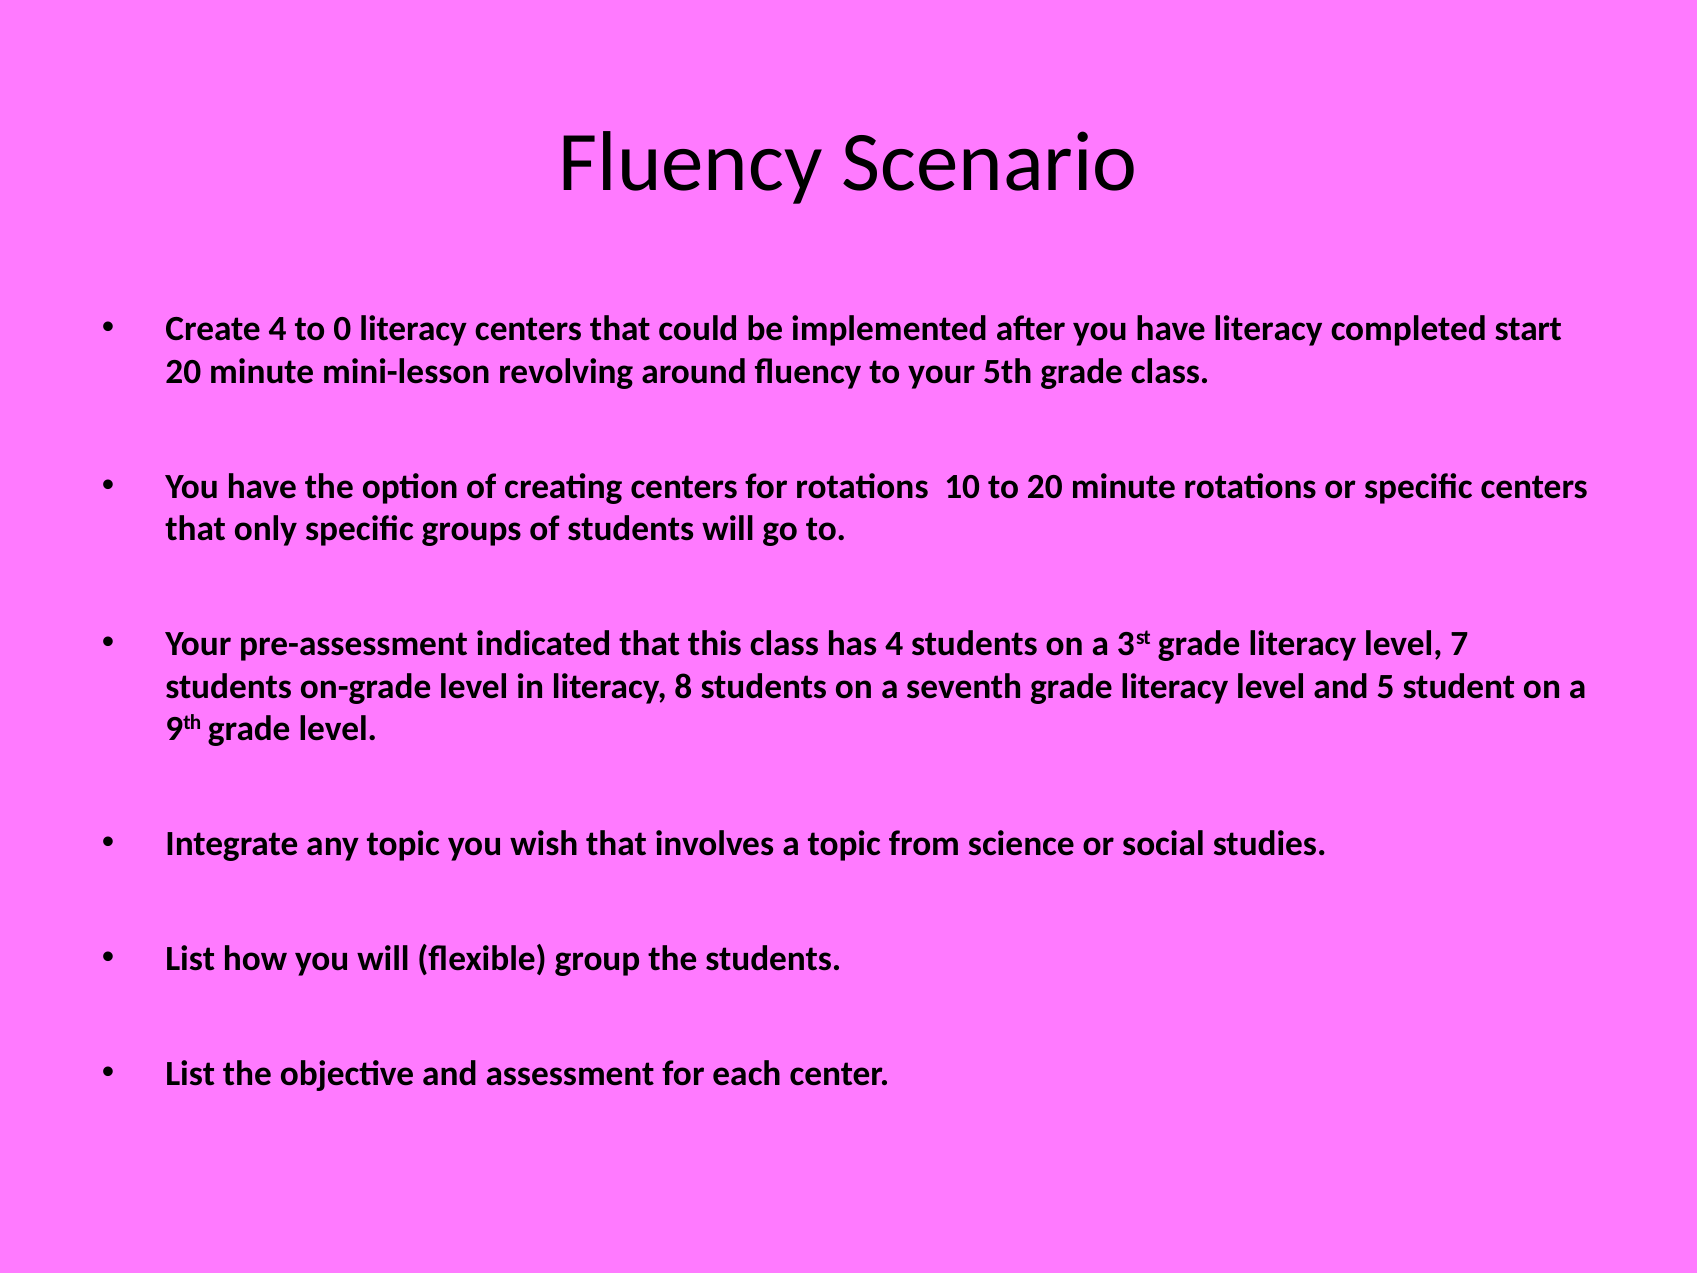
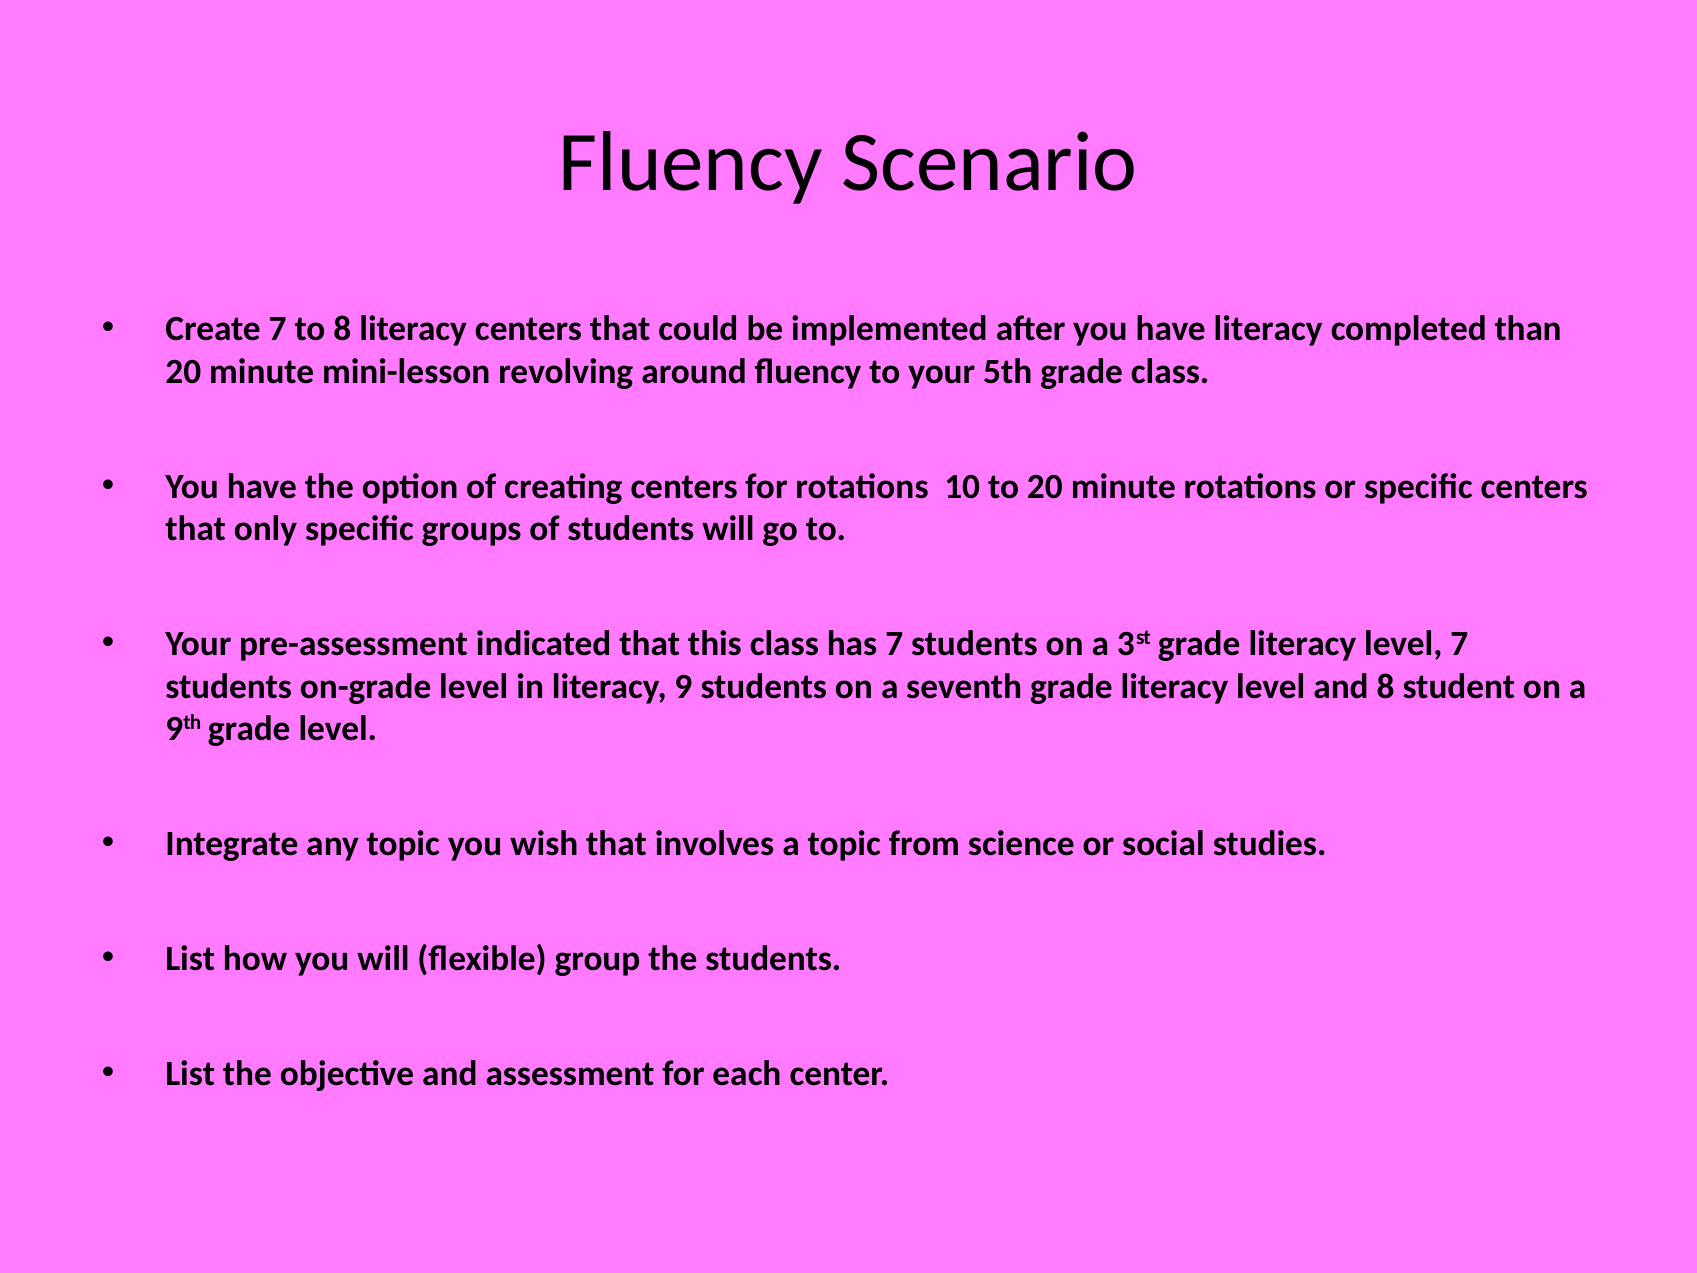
Create 4: 4 -> 7 (278, 329)
to 0: 0 -> 8 (342, 329)
start: start -> than (1528, 329)
has 4: 4 -> 7 (894, 644)
8: 8 -> 9 (683, 687)
and 5: 5 -> 8 (1386, 687)
